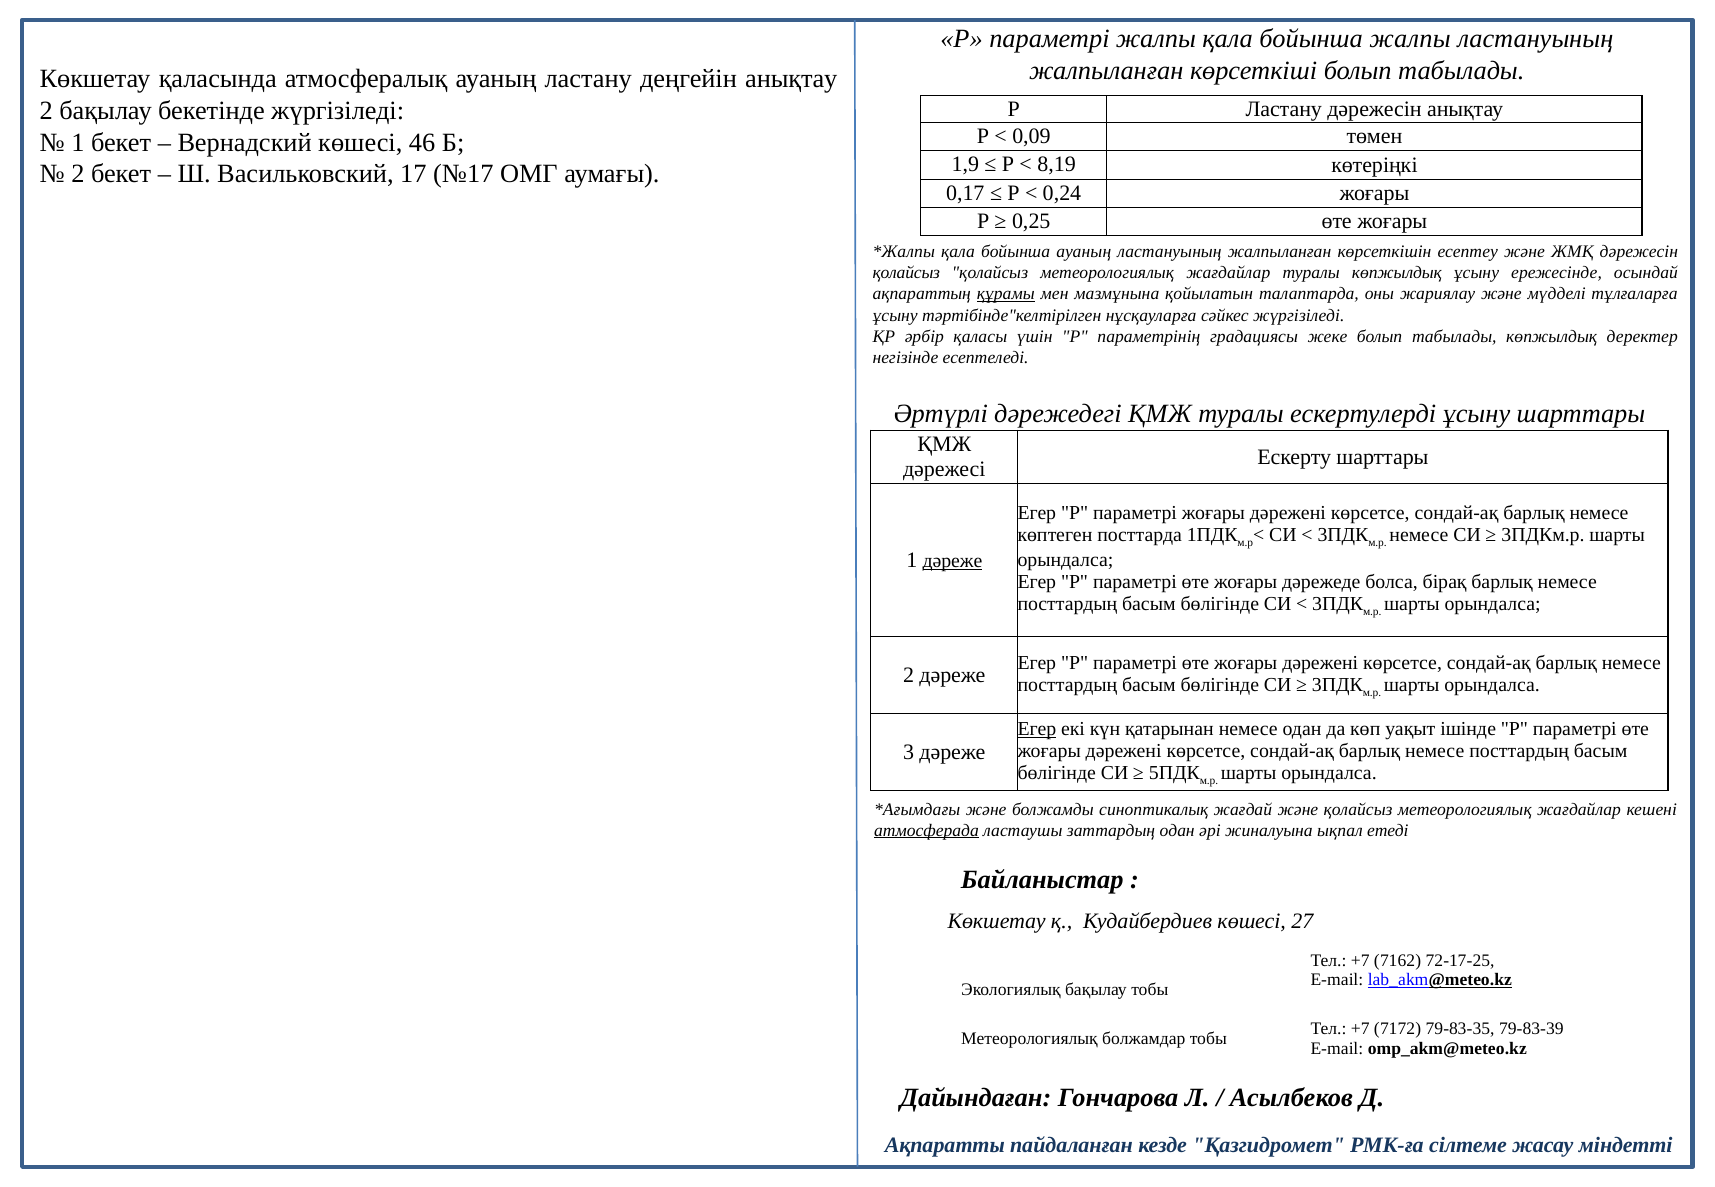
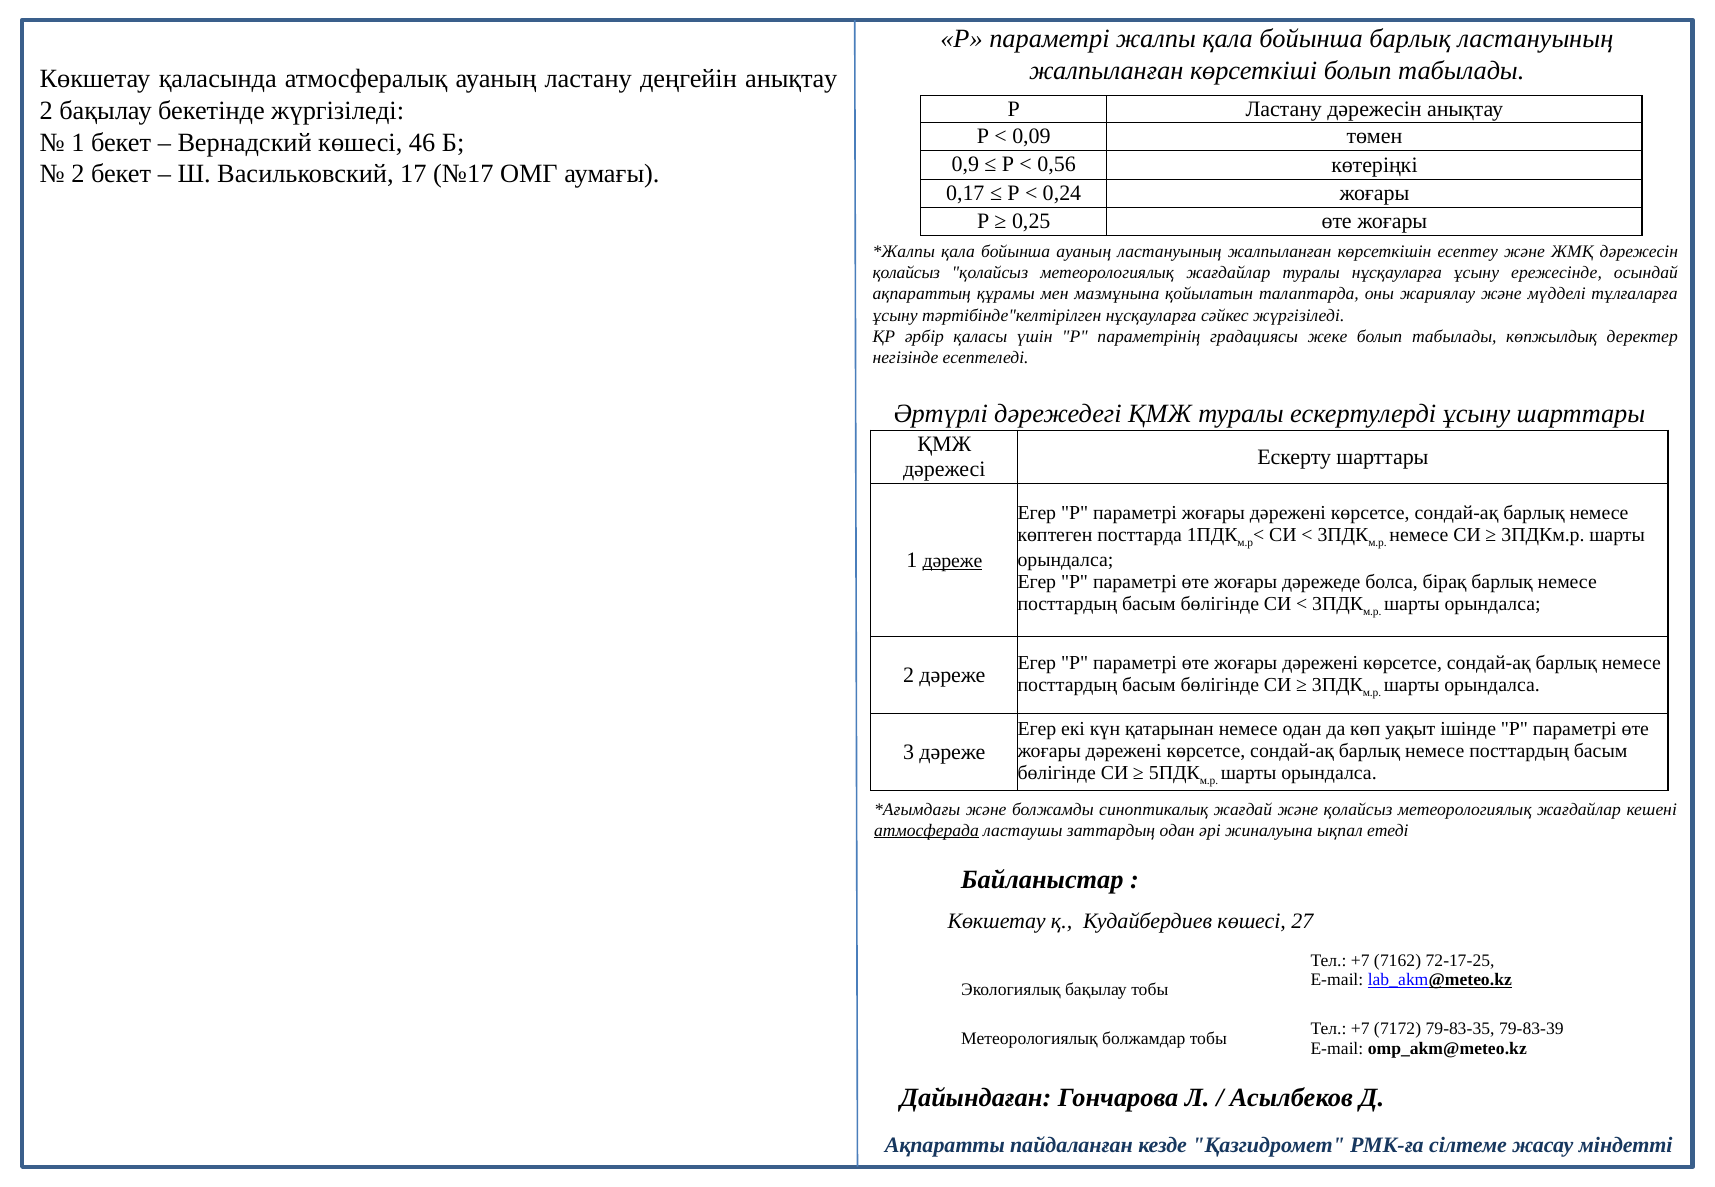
бойынша жалпы: жалпы -> барлық (1410, 39)
1,9: 1,9 -> 0,9 (965, 165)
8,19: 8,19 -> 0,56 (1057, 165)
туралы көпжылдық: көпжылдық -> нұсқауларға (1397, 273)
құрамы underline: present -> none (1006, 294)
Егер underline: present -> none (1037, 729)
